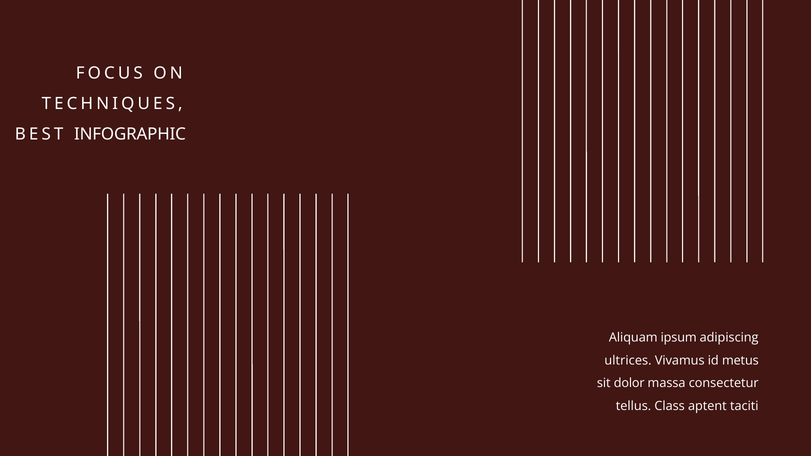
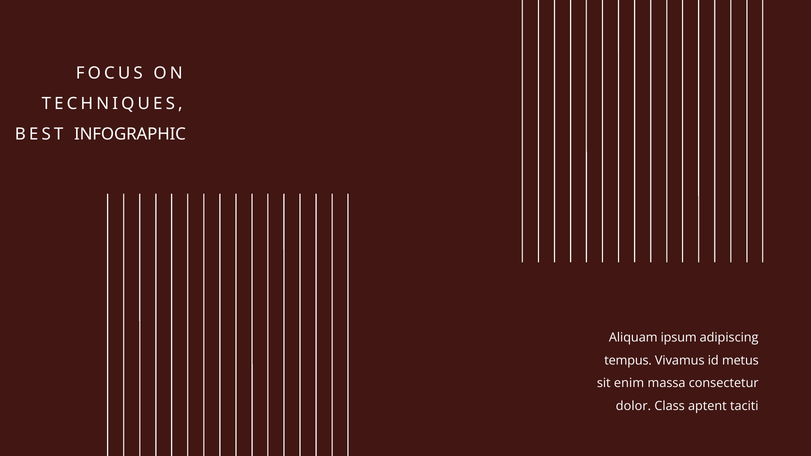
ultrices: ultrices -> tempus (628, 360)
dolor: dolor -> enim (629, 383)
tellus: tellus -> dolor (633, 406)
